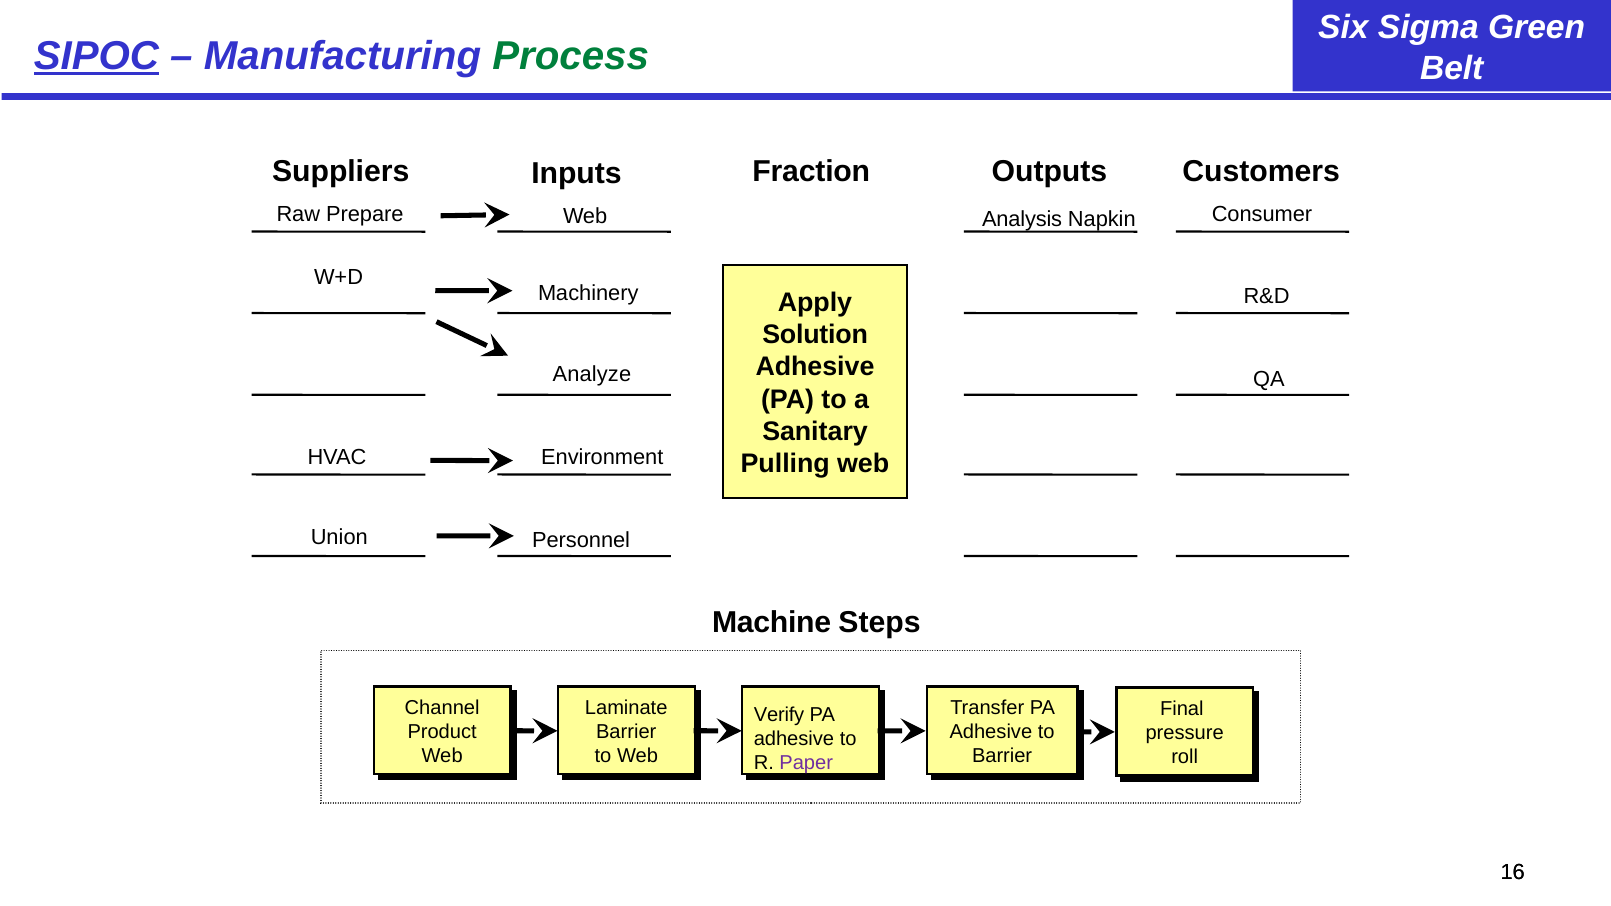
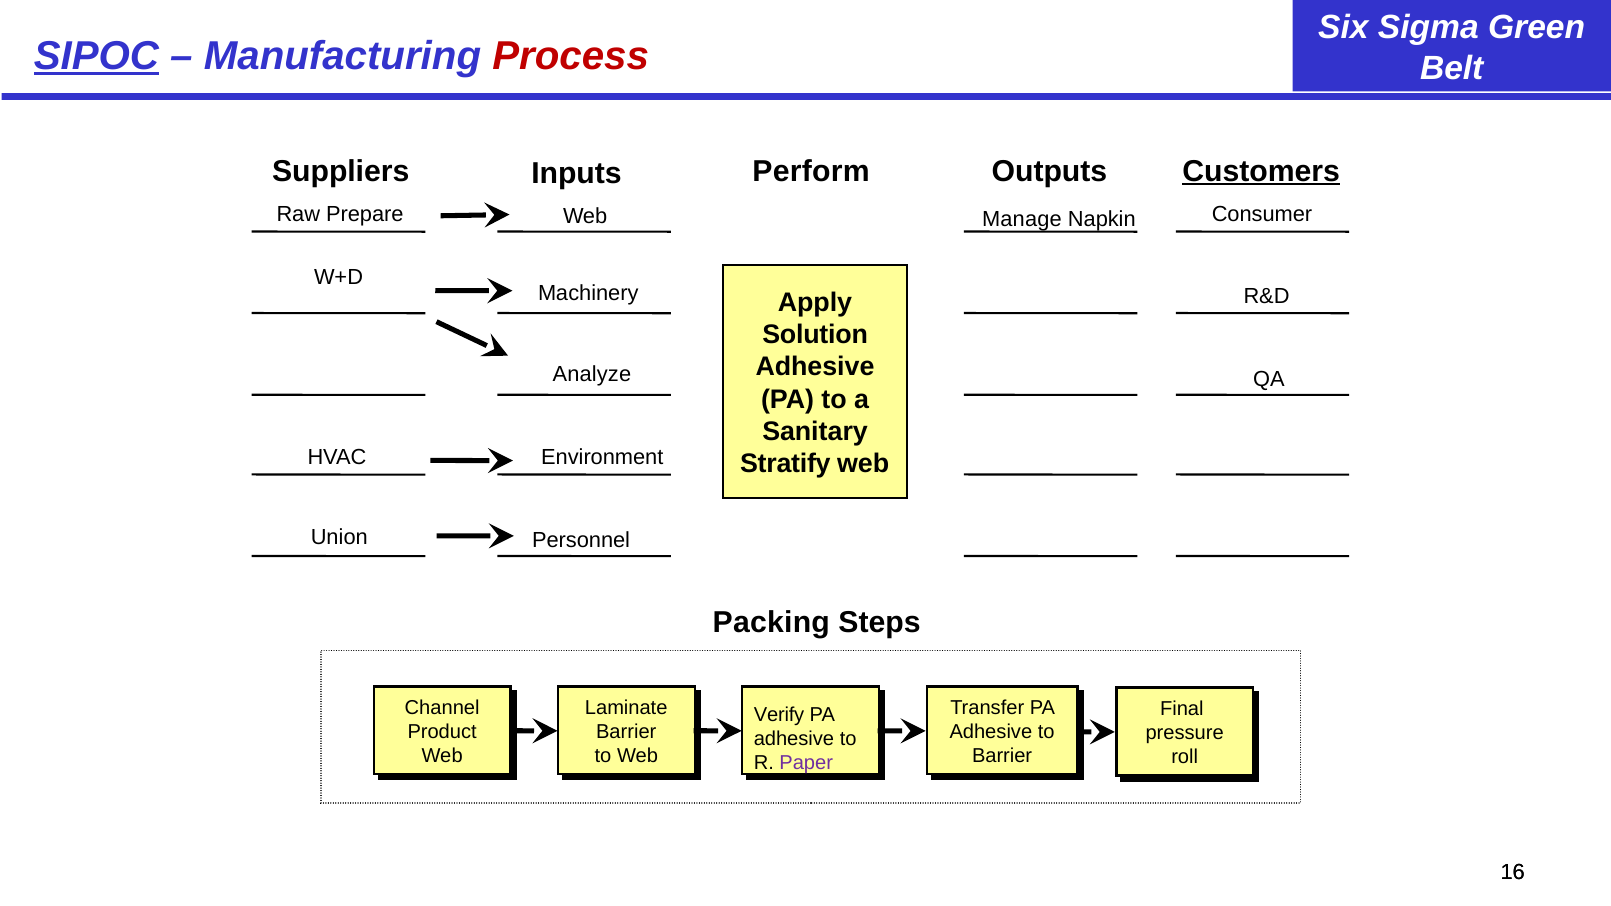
Process colour: green -> red (571, 56)
Fraction: Fraction -> Perform (811, 171)
Customers underline: none -> present (1261, 171)
Analysis: Analysis -> Manage (1022, 220)
Pulling: Pulling -> Stratify (785, 464)
Machine: Machine -> Packing (771, 623)
